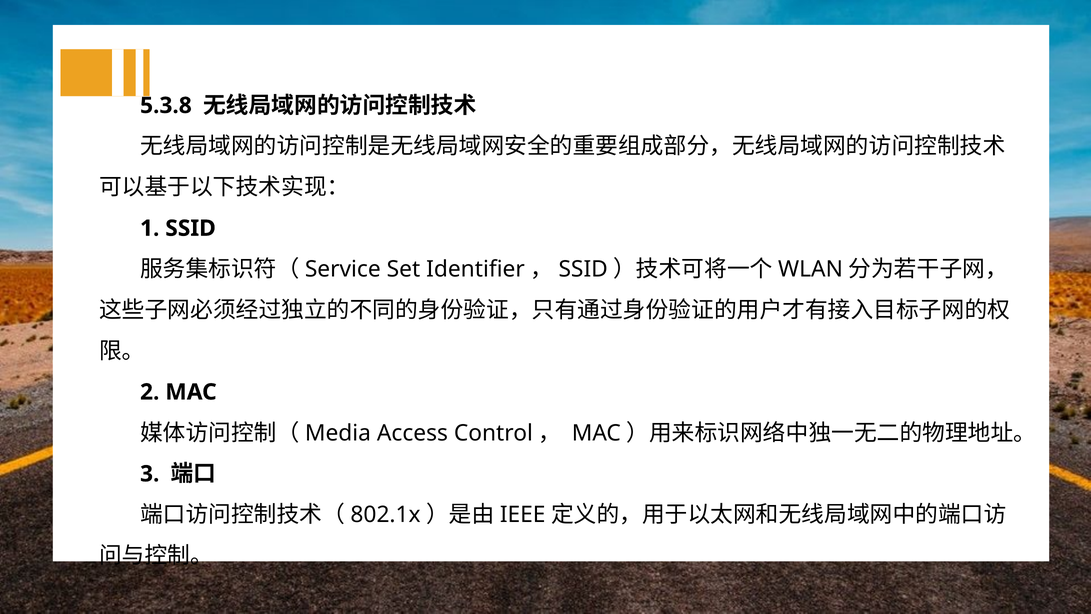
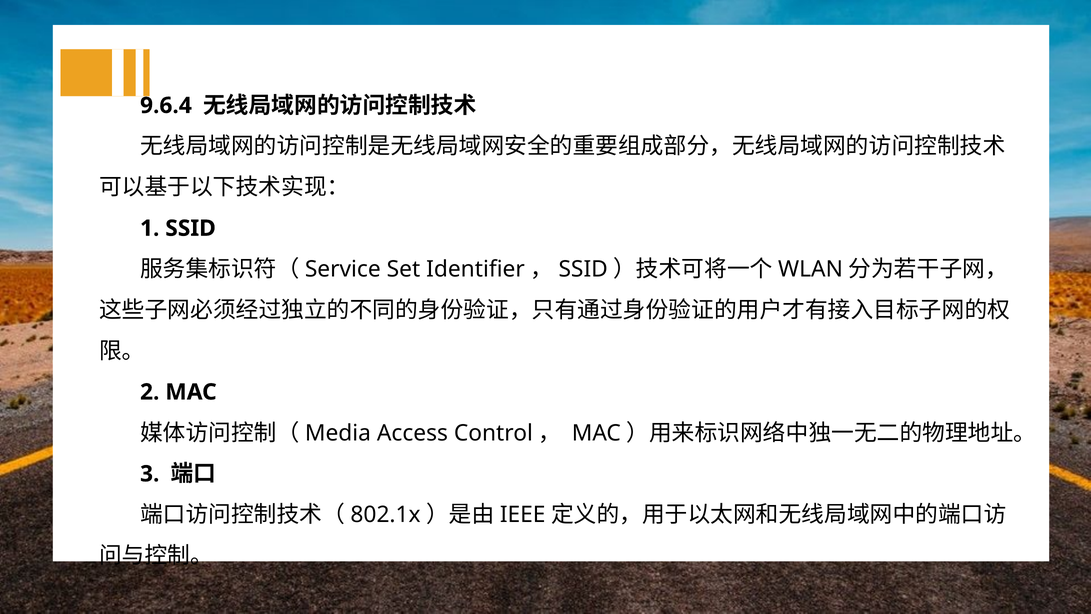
5.3.8: 5.3.8 -> 9.6.4 (166, 105)
